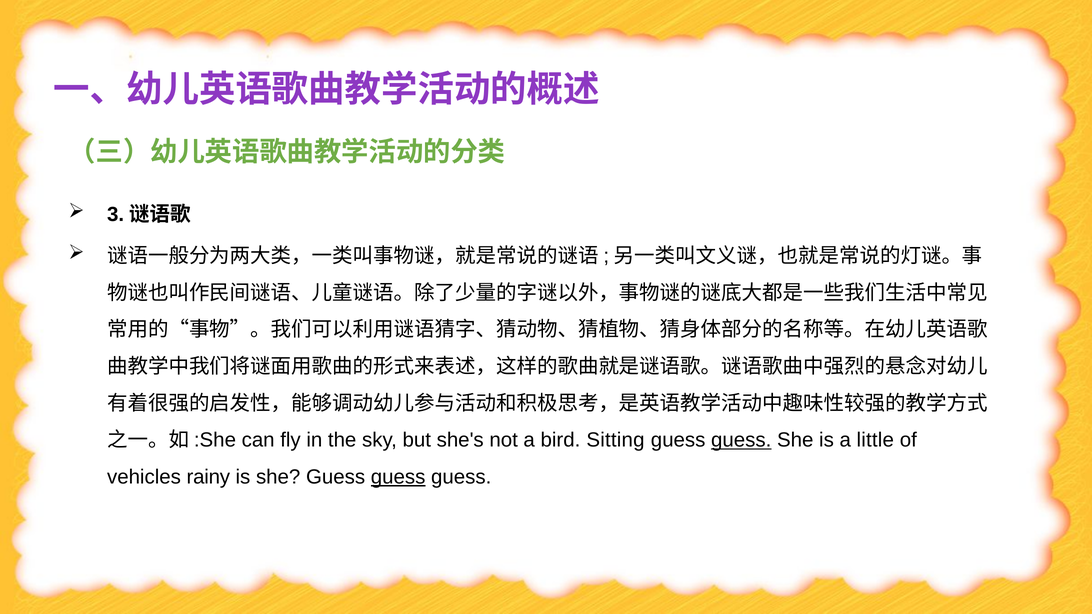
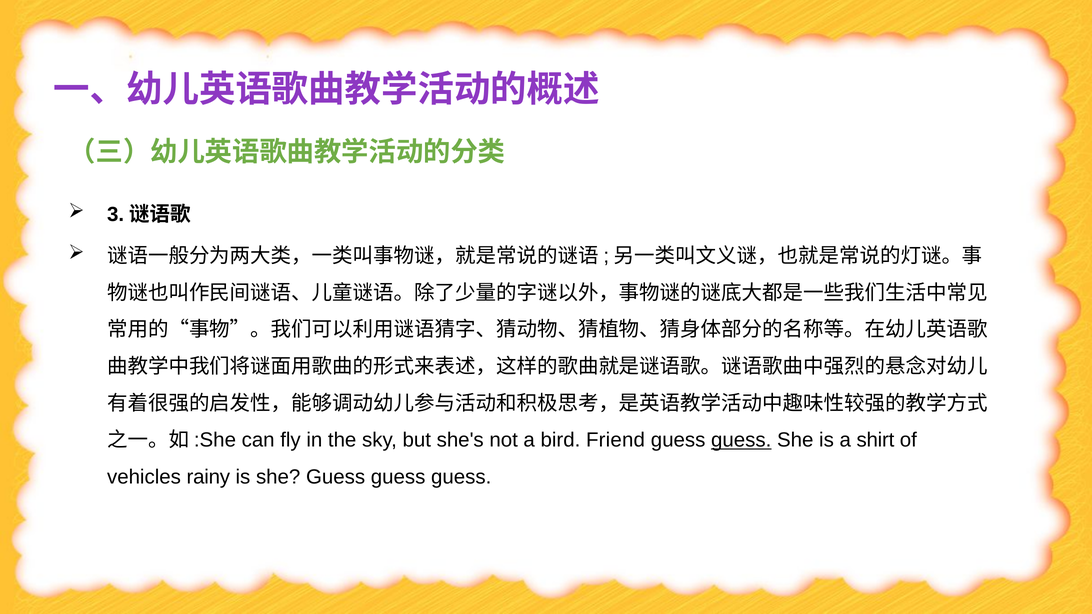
Sitting: Sitting -> Friend (616, 440)
little: little -> shirt (875, 440)
guess underline: present -> none (398, 477)
